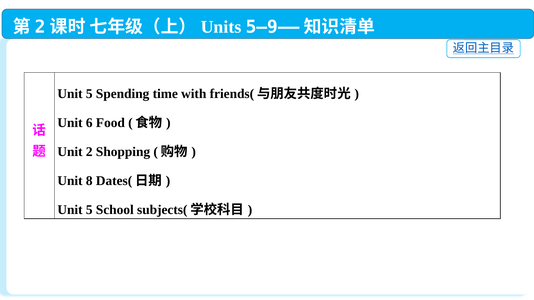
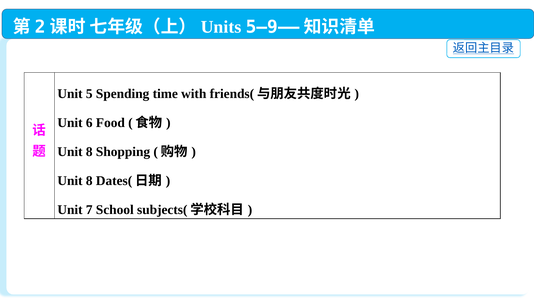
2: 2 -> 8 (89, 152)
5: 5 -> 7 (89, 210)
